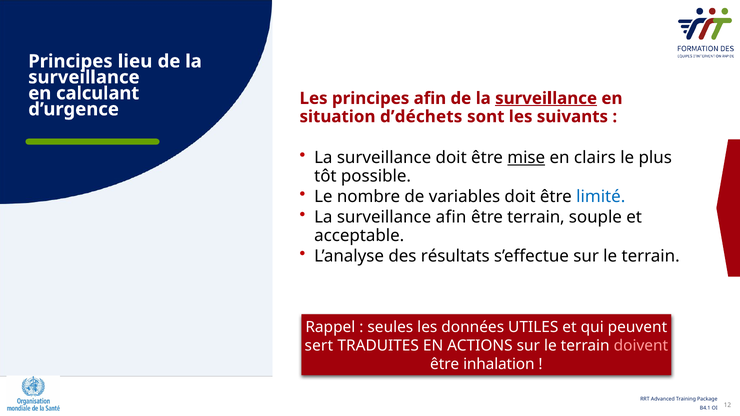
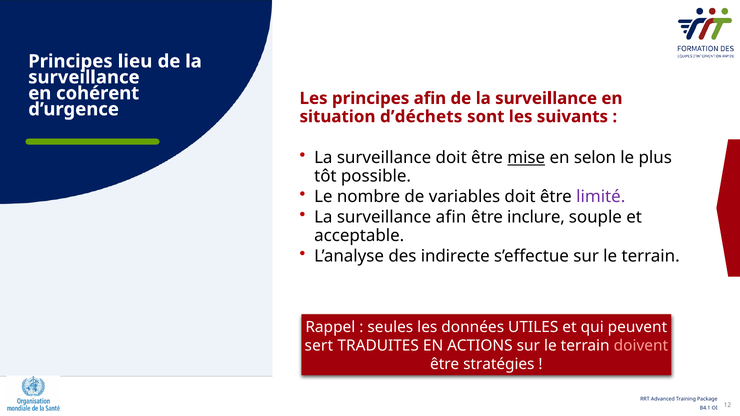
calculant: calculant -> cohérent (98, 93)
surveillance underline: present -> none (546, 98)
clairs: clairs -> selon (595, 158)
limité colour: blue -> purple (601, 197)
être terrain: terrain -> inclure (536, 217)
résultats: résultats -> indirecte (455, 256)
inhalation: inhalation -> stratégies (499, 365)
